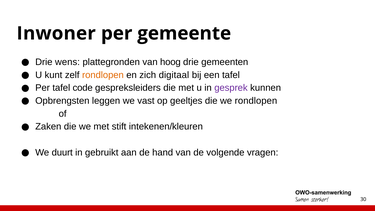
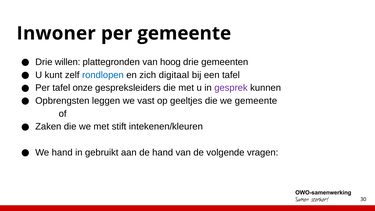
wens: wens -> willen (68, 62)
rondlopen colour: orange -> blue (103, 75)
code: code -> onze (83, 88)
we rondlopen: rondlopen -> gemeente (256, 101)
We duurt: duurt -> hand (62, 152)
